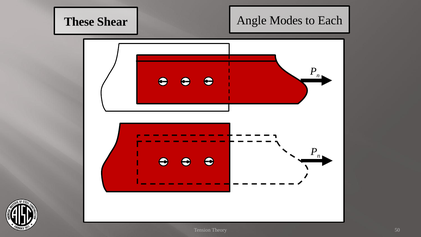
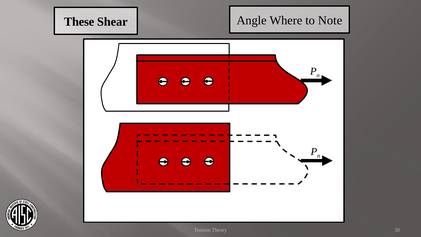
Modes: Modes -> Where (286, 20)
Each: Each -> Note (330, 20)
